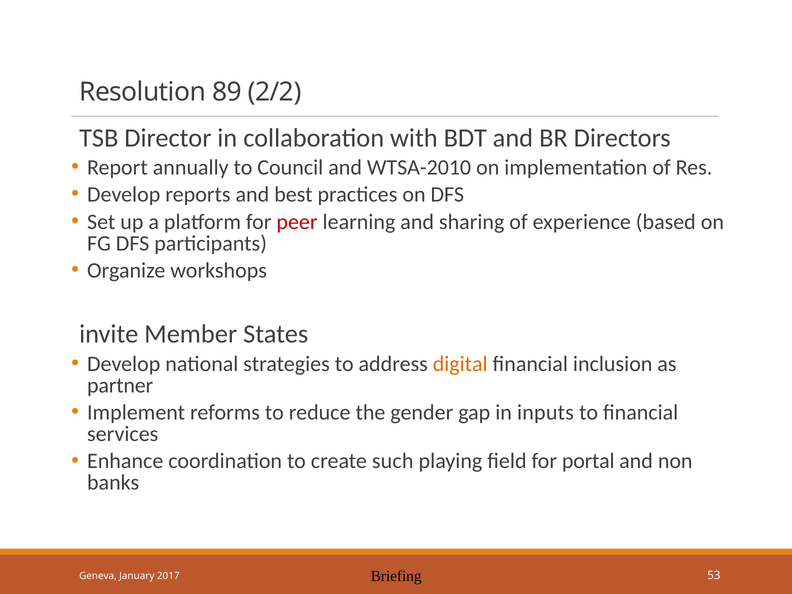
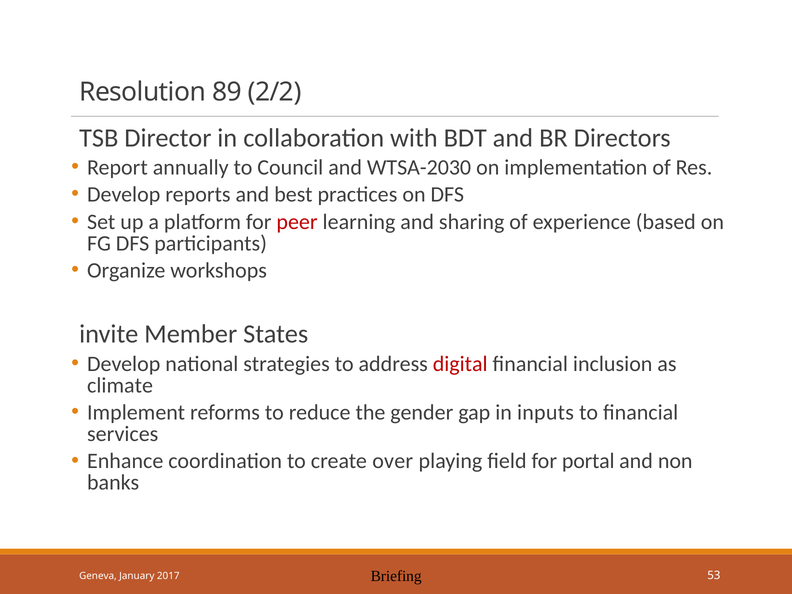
WTSA-2010: WTSA-2010 -> WTSA-2030 (419, 167)
digital colour: orange -> red (460, 364)
partner: partner -> climate (120, 385)
such: such -> over (393, 461)
